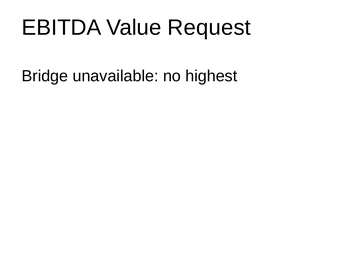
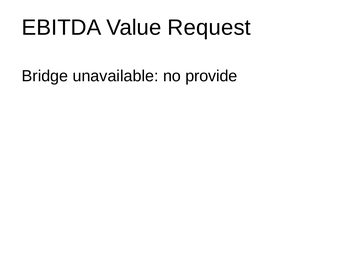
highest: highest -> provide (211, 76)
